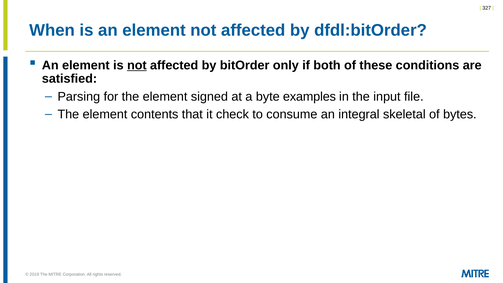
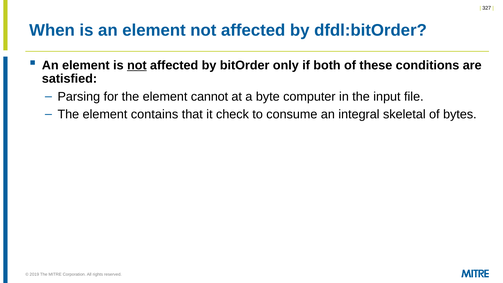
signed: signed -> cannot (209, 97)
examples: examples -> computer (309, 97)
contents: contents -> contains (155, 114)
